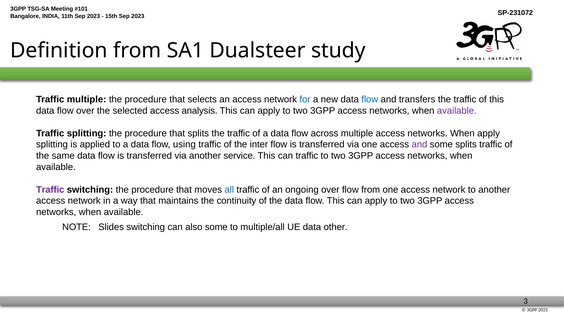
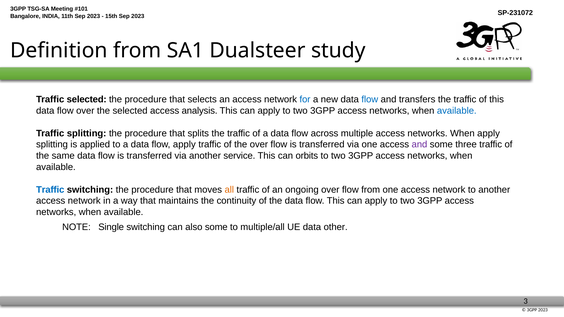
Traffic multiple: multiple -> selected (87, 100)
available colour: purple -> blue (457, 111)
flow using: using -> apply (184, 145)
the inter: inter -> over (259, 145)
some splits: splits -> three (466, 145)
can traffic: traffic -> orbits (307, 156)
Traffic colour: purple -> blue (50, 190)
all colour: blue -> orange (229, 190)
Slides: Slides -> Single (111, 227)
